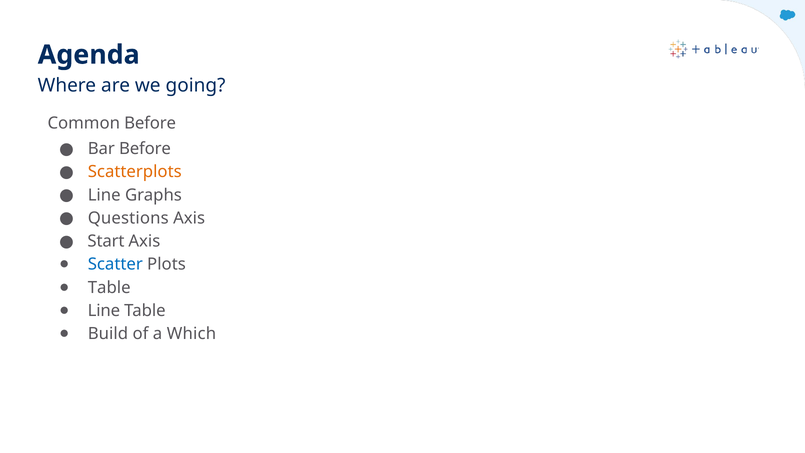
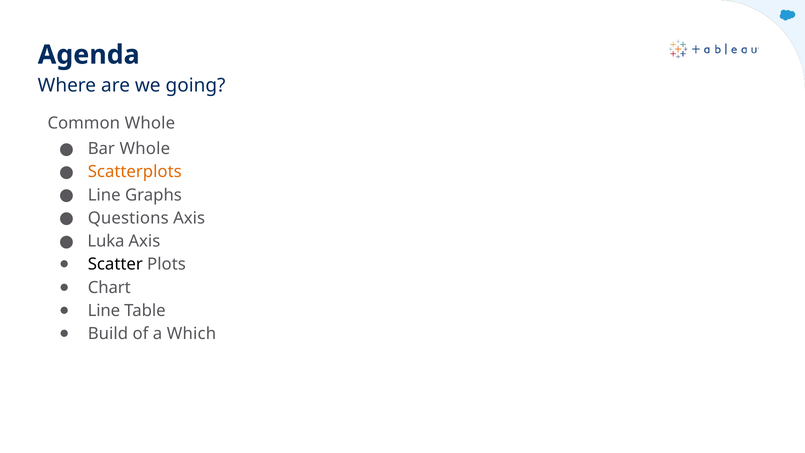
Common Before: Before -> Whole (150, 123)
Bar Before: Before -> Whole (145, 149)
Start: Start -> Luka (106, 241)
Scatter colour: blue -> black (115, 264)
Table: Table -> Chart (109, 287)
